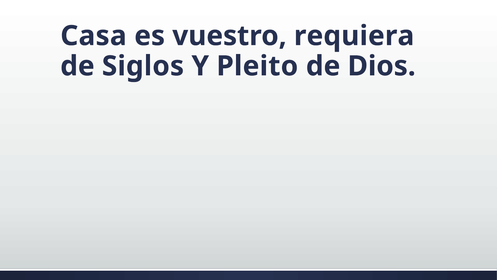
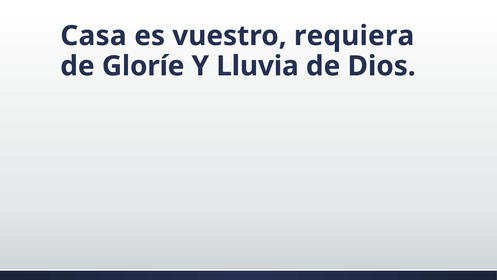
Siglos: Siglos -> Gloríe (143, 66)
Pleito: Pleito -> Lluvia (258, 66)
